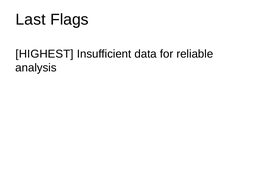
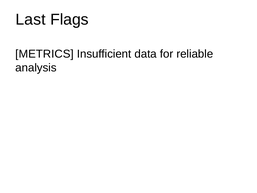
HIGHEST: HIGHEST -> METRICS (45, 54)
